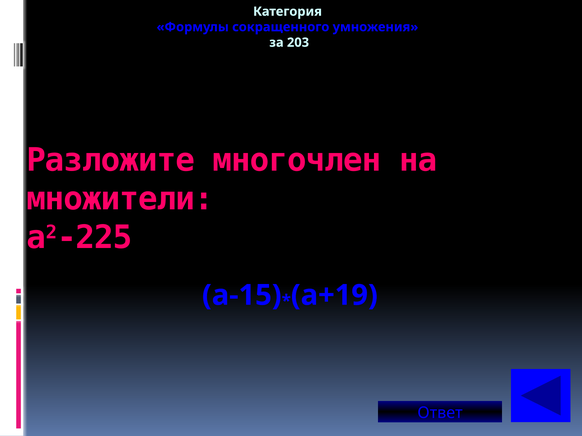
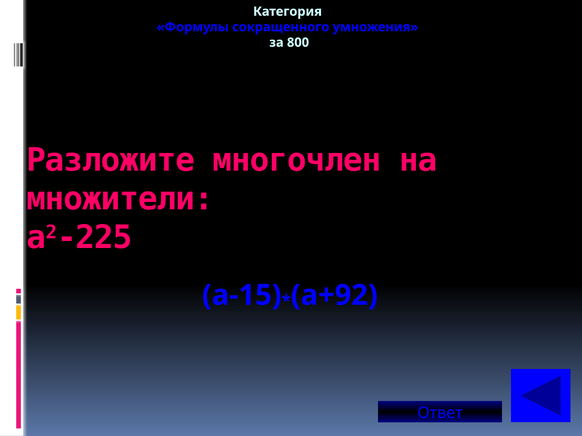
203: 203 -> 800 (298, 43)
a+19: a+19 -> a+92 (334, 296)
